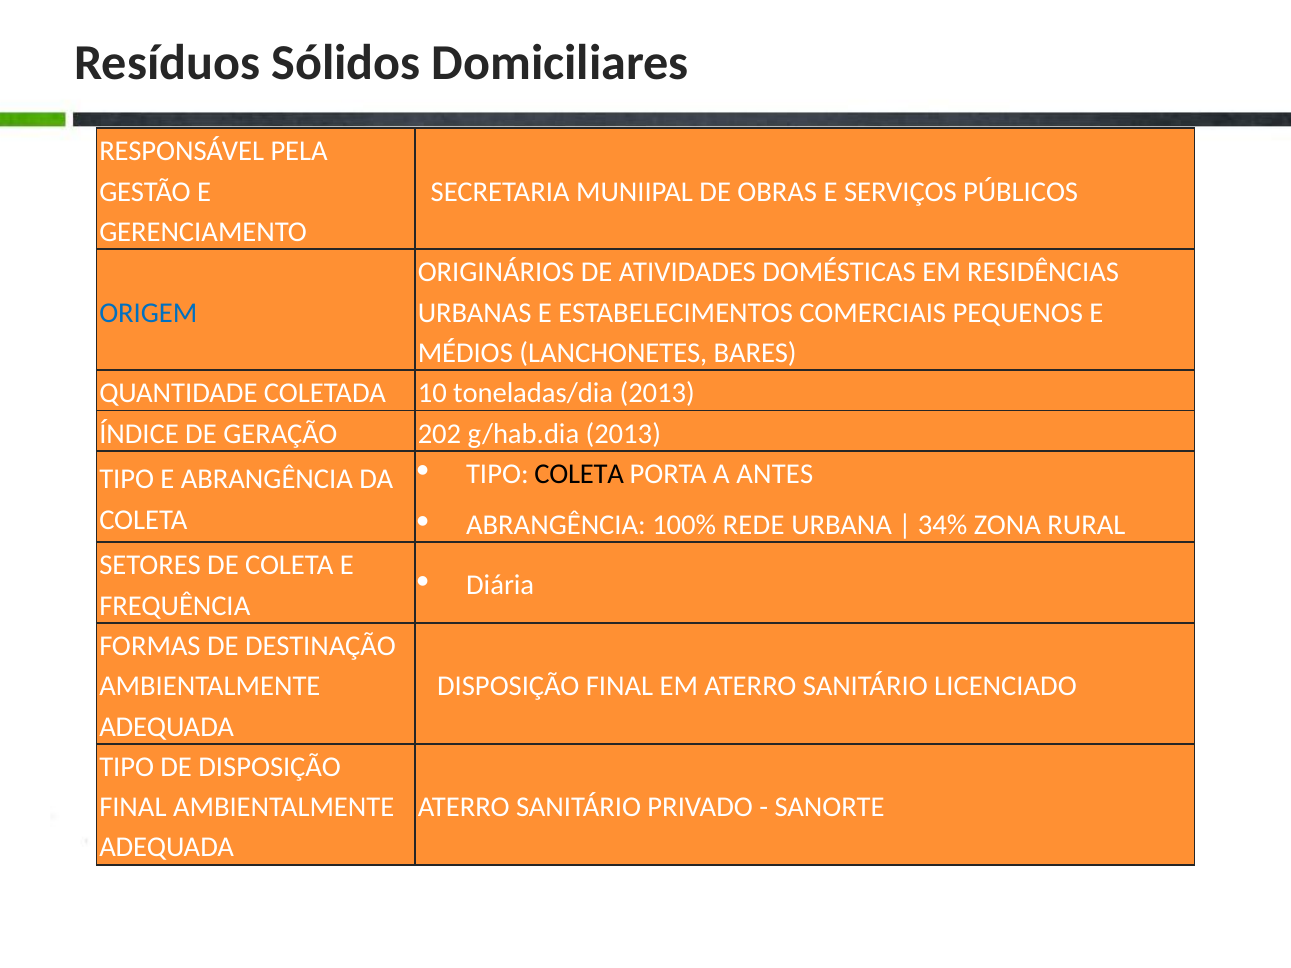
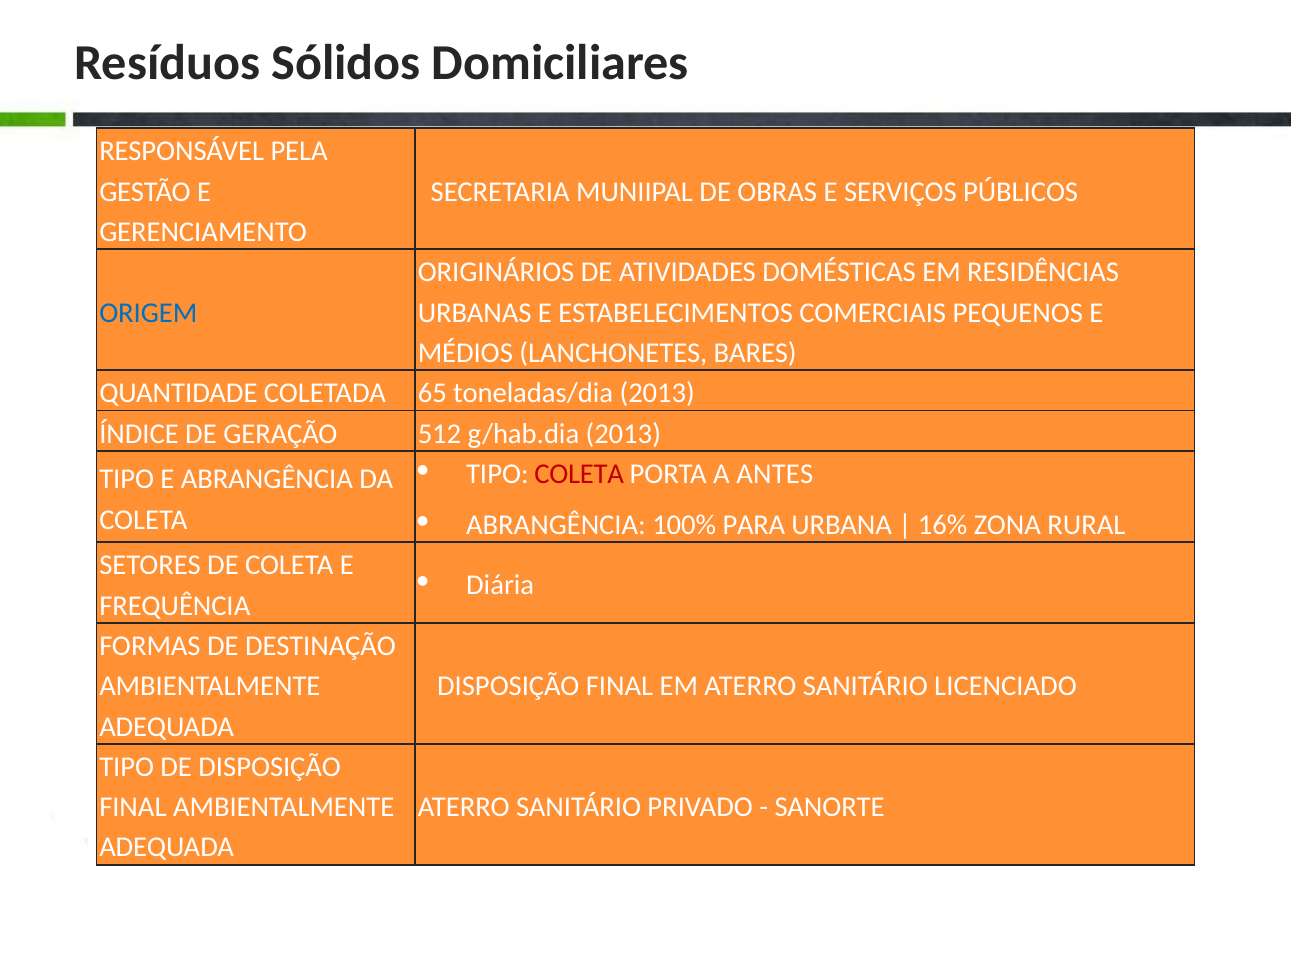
10: 10 -> 65 (432, 393)
202: 202 -> 512 (439, 434)
COLETA colour: black -> red (579, 474)
REDE: REDE -> PARA (754, 525)
34%: 34% -> 16% (943, 525)
